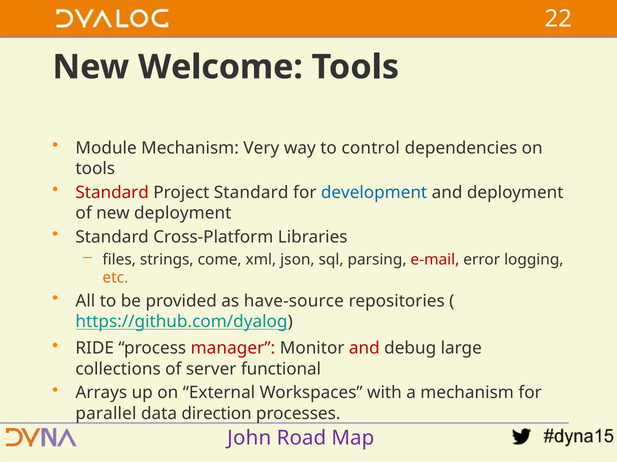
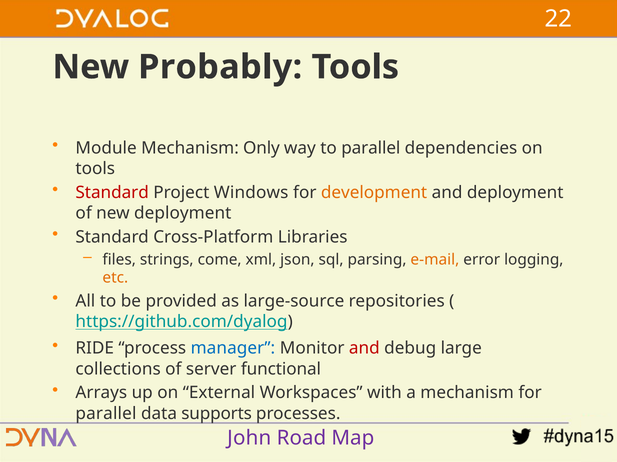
Welcome: Welcome -> Probably (220, 67)
Very: Very -> Only (261, 148)
to control: control -> parallel (371, 148)
Project Standard: Standard -> Windows (251, 193)
development colour: blue -> orange (374, 193)
e-mail colour: red -> orange (435, 260)
have-source: have-source -> large-source (294, 301)
manager colour: red -> blue (233, 349)
direction: direction -> supports (217, 414)
